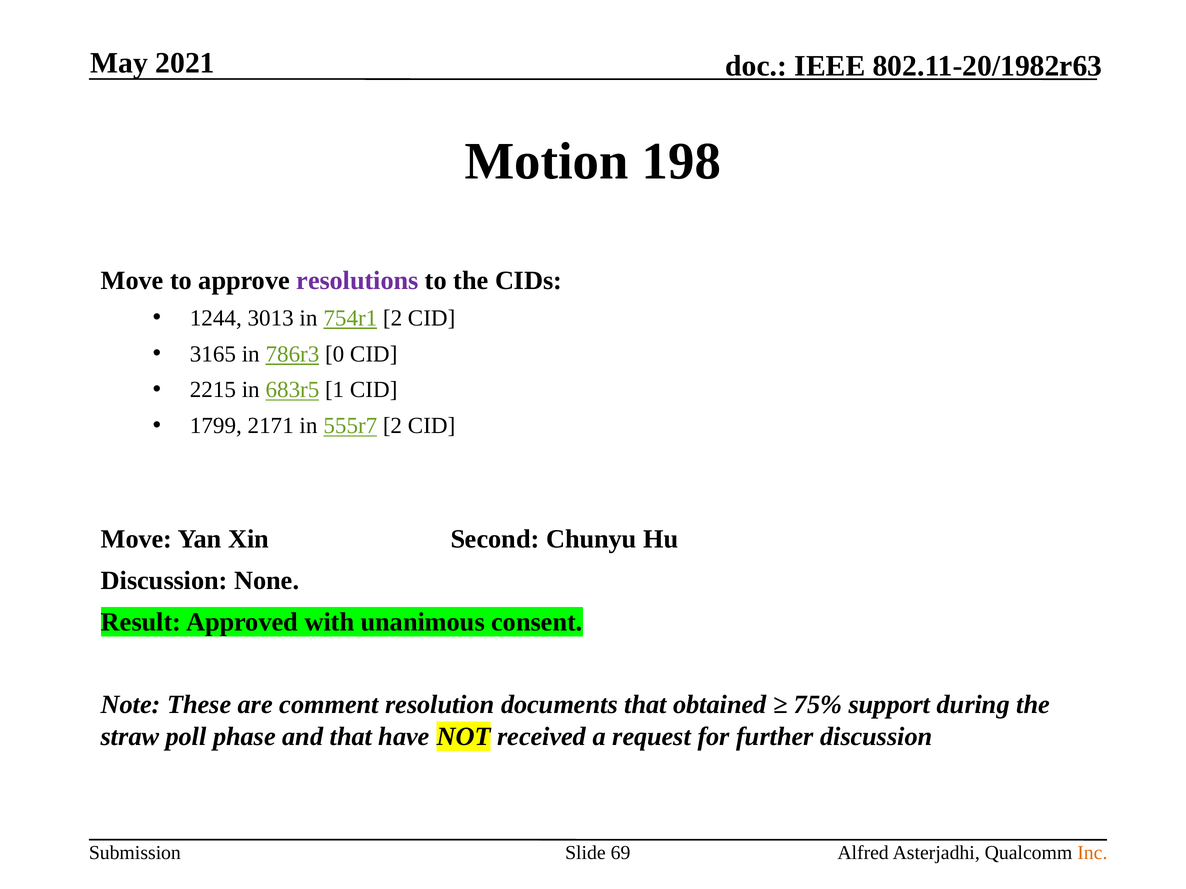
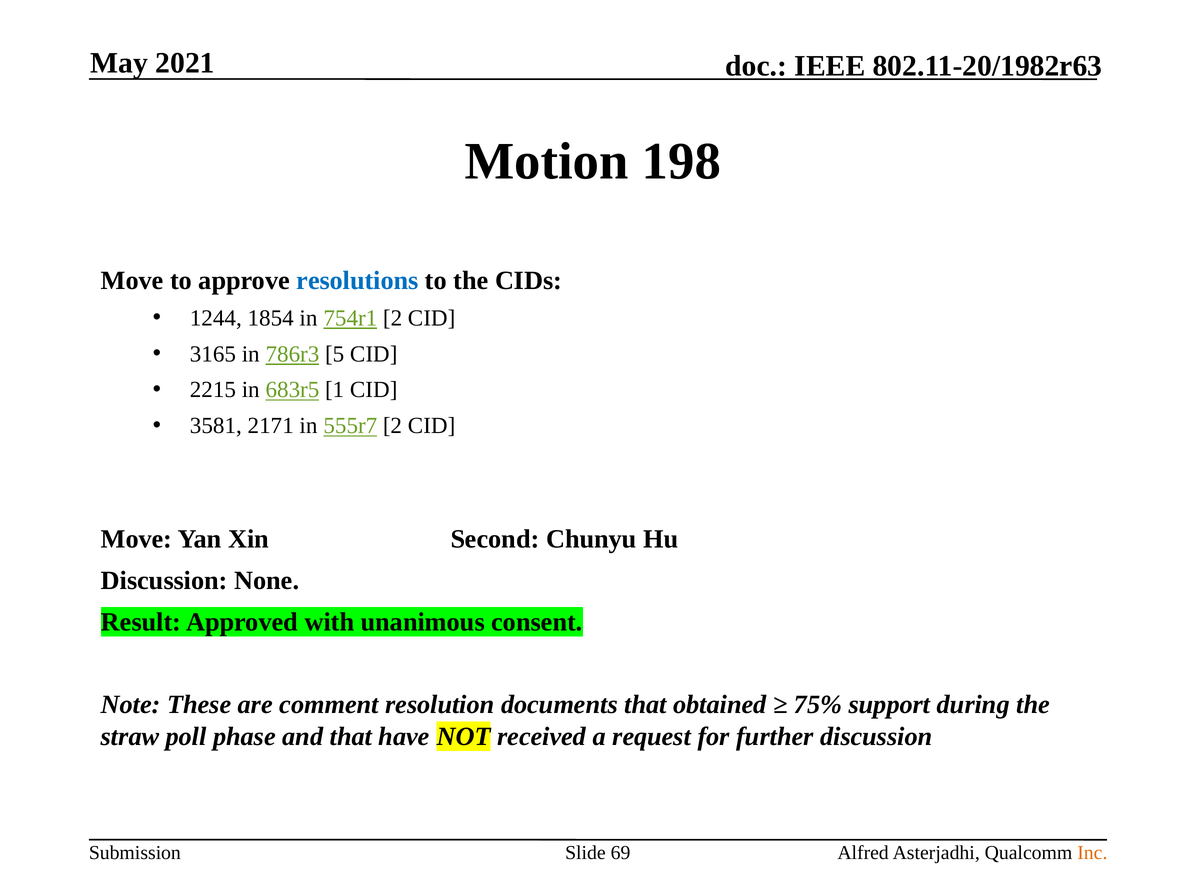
resolutions colour: purple -> blue (358, 281)
3013: 3013 -> 1854 (271, 318)
0: 0 -> 5 (335, 354)
1799: 1799 -> 3581 (216, 426)
